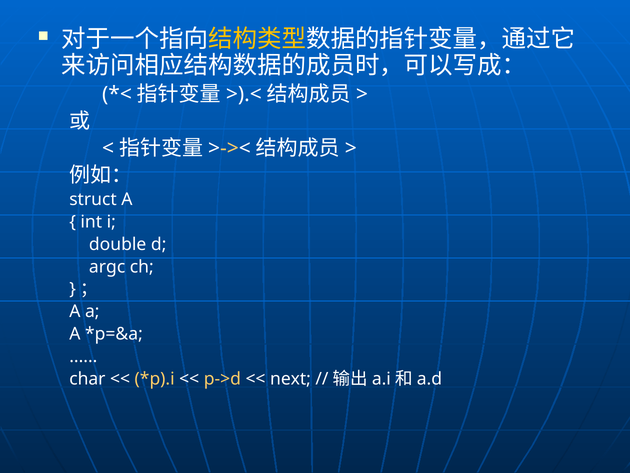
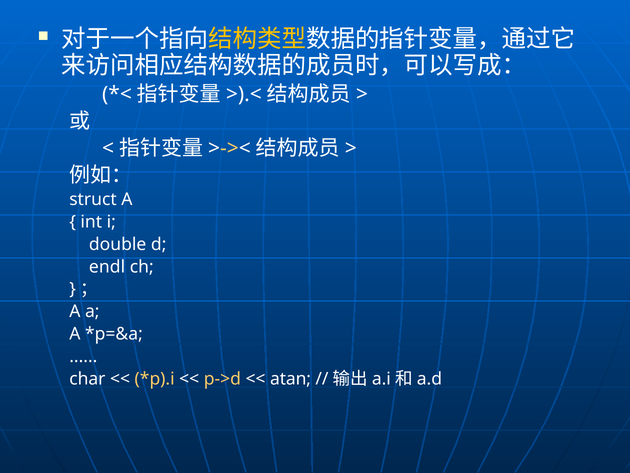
argc: argc -> endl (107, 267)
next: next -> atan (291, 378)
